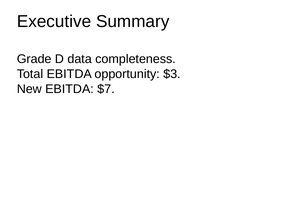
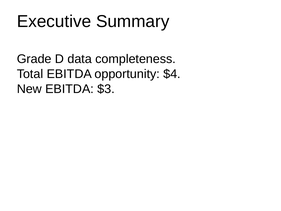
$3: $3 -> $4 (172, 74)
$7: $7 -> $3 (106, 89)
